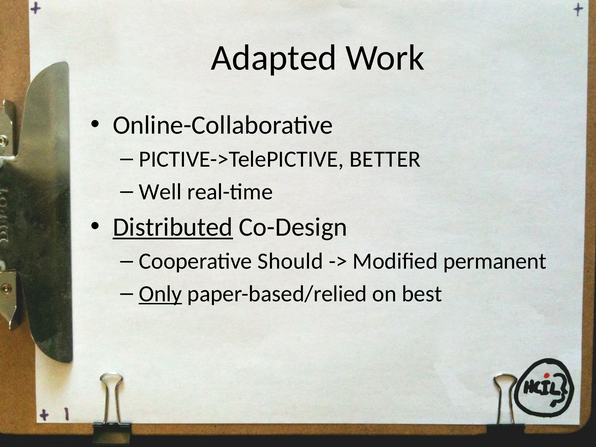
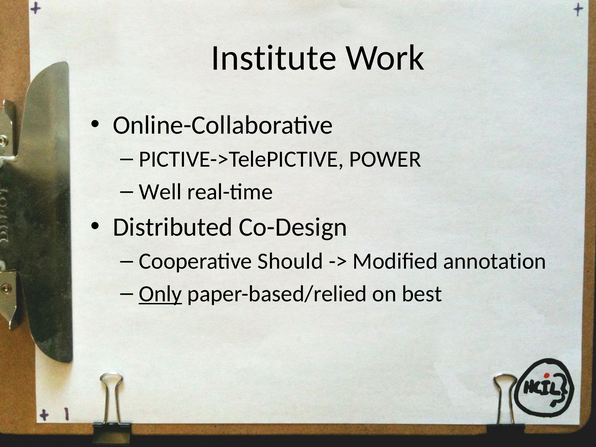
Adapted: Adapted -> Institute (274, 58)
BETTER: BETTER -> POWER (385, 159)
Distributed underline: present -> none (173, 227)
permanent: permanent -> annotation (495, 261)
